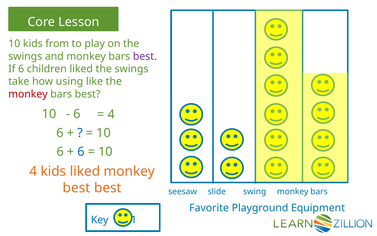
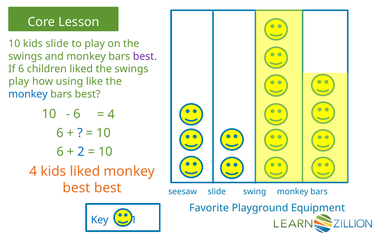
kids from: from -> slide (57, 44)
take: take -> play (19, 81)
monkey colour: red -> blue (28, 94)
6: 6 -> 2 (81, 151)
